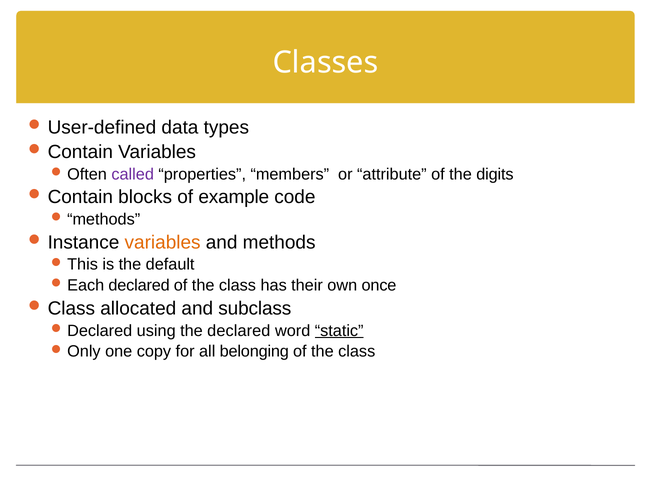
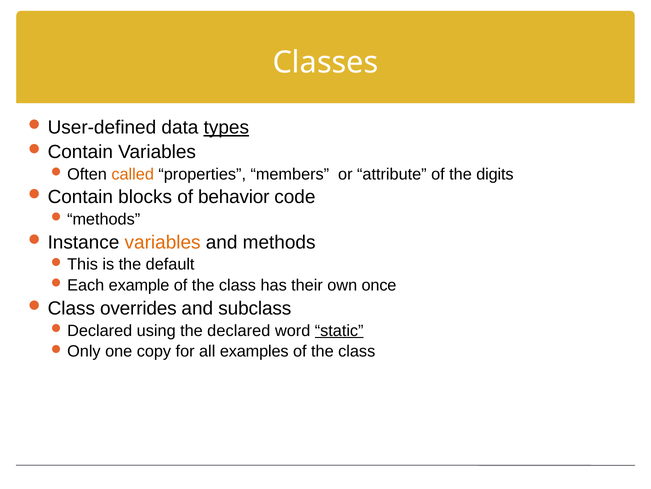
types underline: none -> present (226, 127)
called colour: purple -> orange (133, 174)
example: example -> behavior (234, 197)
declared: declared -> example (139, 285)
allocated: allocated -> overrides (138, 308)
belonging: belonging -> examples (254, 351)
